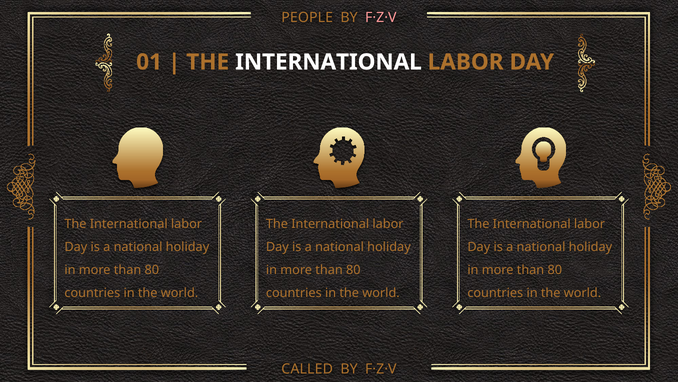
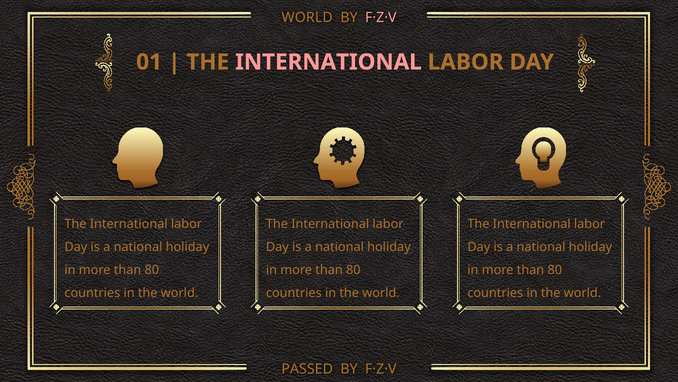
PEOPLE: PEOPLE -> WORLD (307, 17)
INTERNATIONAL colour: white -> pink (328, 62)
CALLED: CALLED -> PASSED (307, 369)
